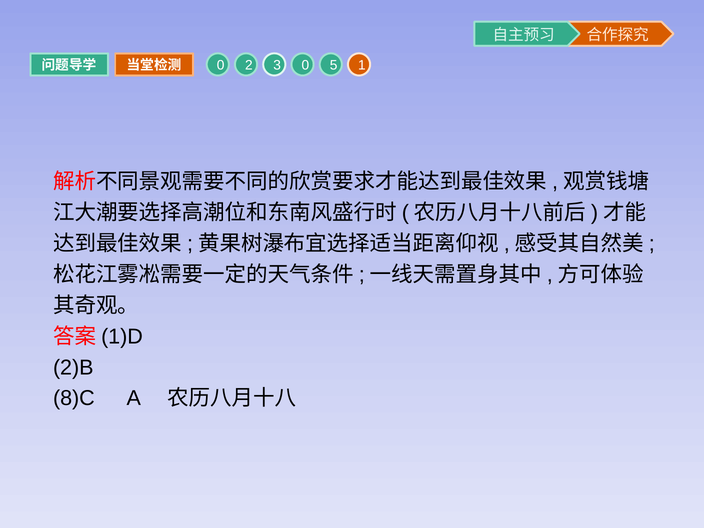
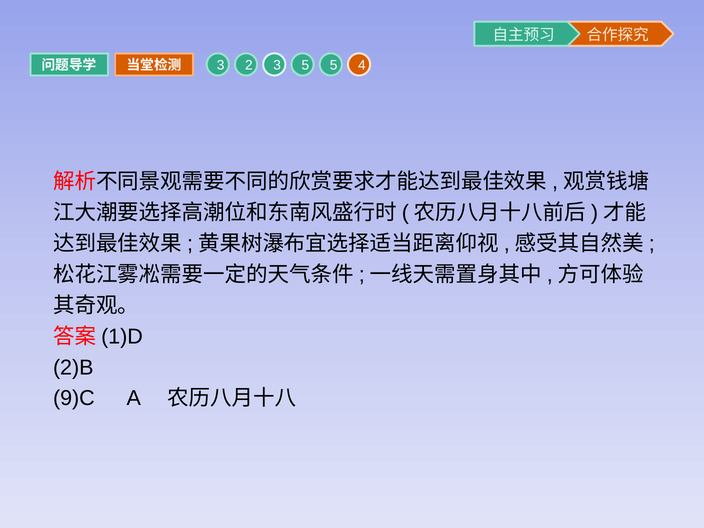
0: 0 -> 3 (221, 65)
3 0: 0 -> 5 (305, 65)
1: 1 -> 4 (362, 65)
8)C: 8)C -> 9)C (74, 398)
